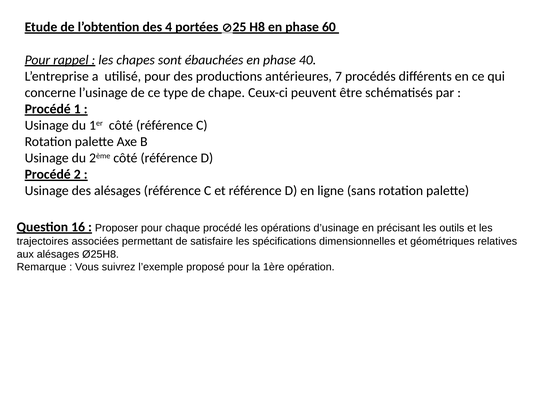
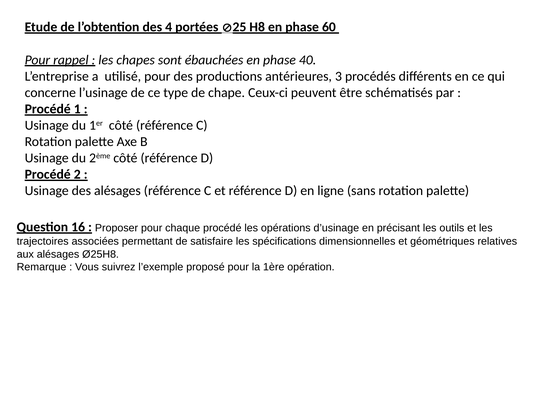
7: 7 -> 3 (338, 76)
